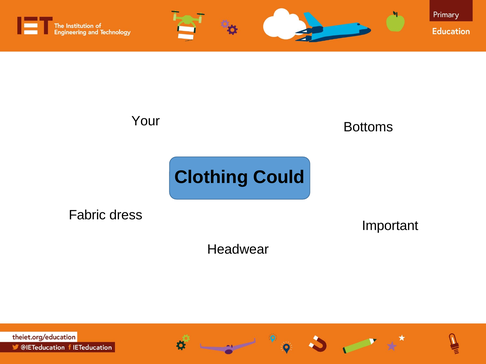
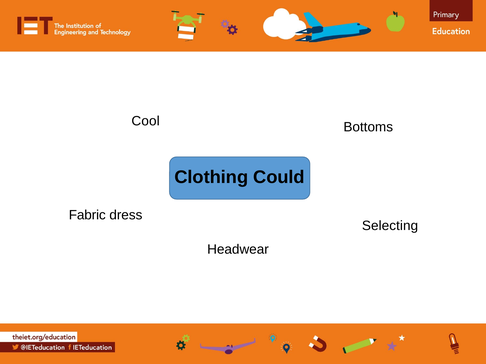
Your: Your -> Cool (146, 121)
Important: Important -> Selecting (390, 226)
